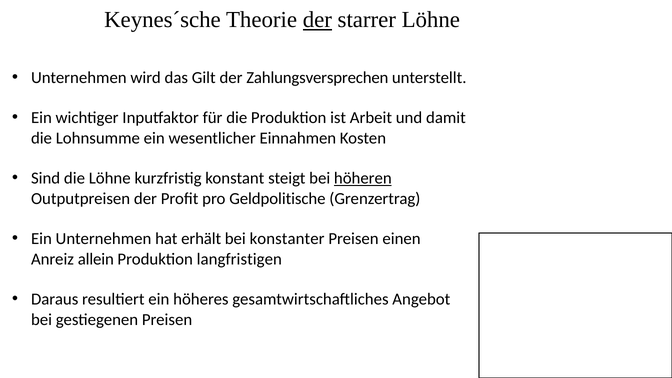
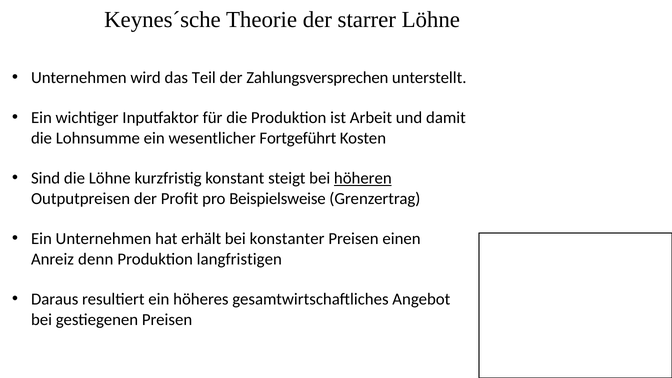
der underline: present -> none (317, 20)
Gilt: Gilt -> Teil (204, 78)
Einnahmen: Einnahmen -> Fortgeführt (298, 138)
Geldpolitische: Geldpolitische -> Beispielsweise (277, 199)
allein: allein -> denn (96, 259)
